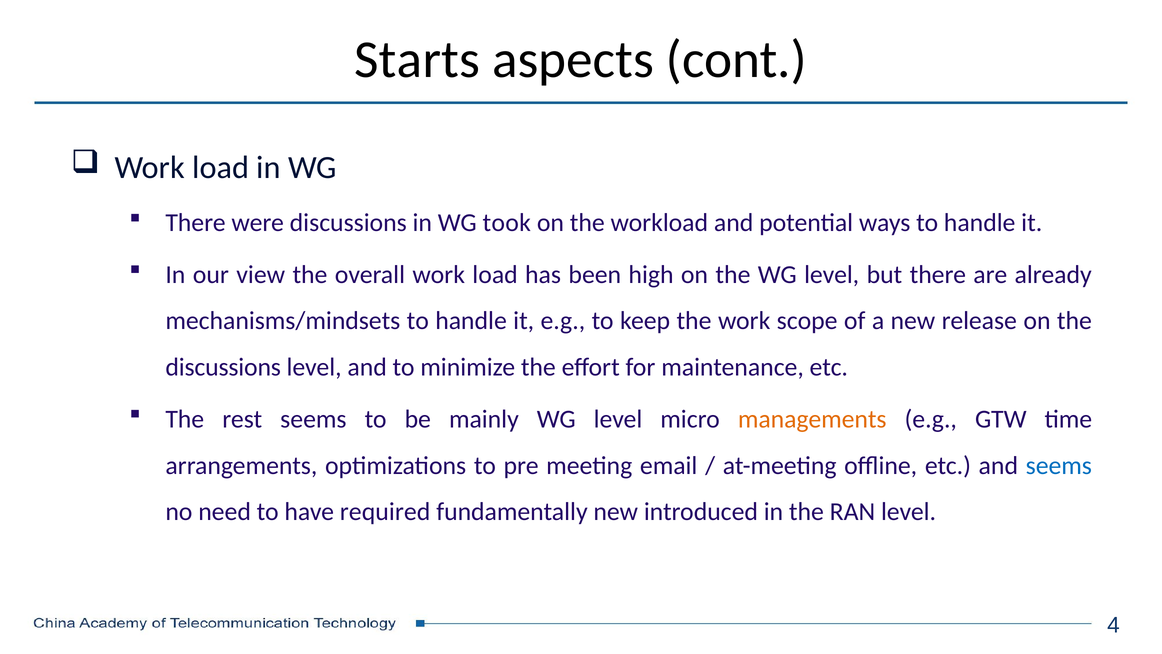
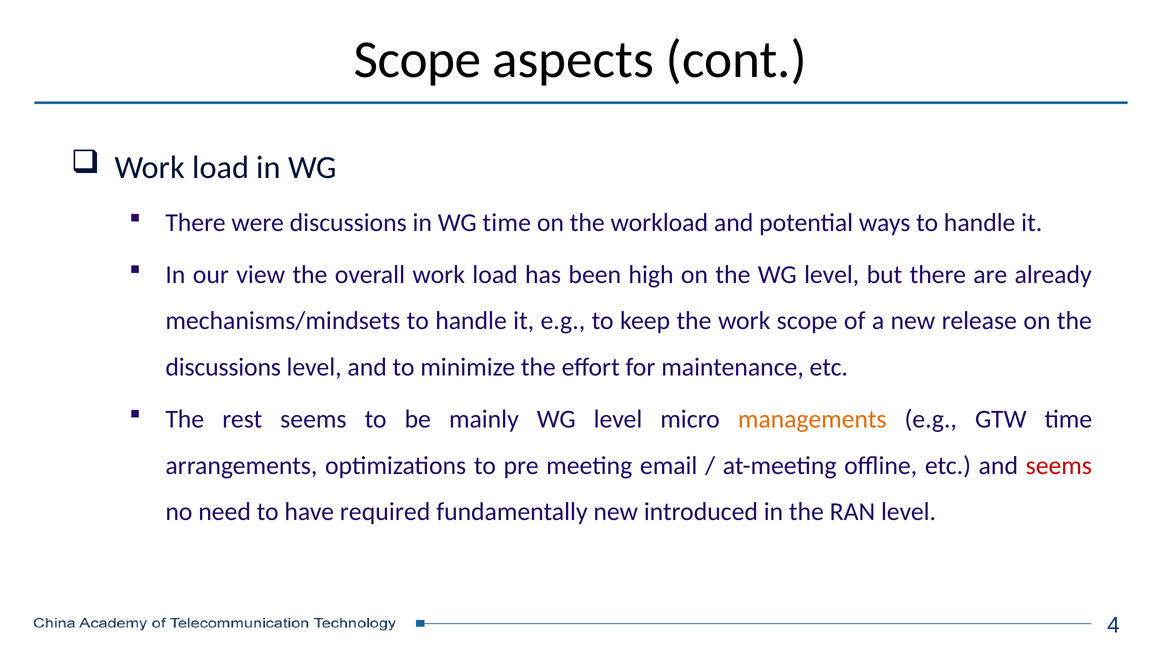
Starts: Starts -> Scope (418, 59)
WG took: took -> time (507, 223)
seems colour: blue -> red (1059, 465)
